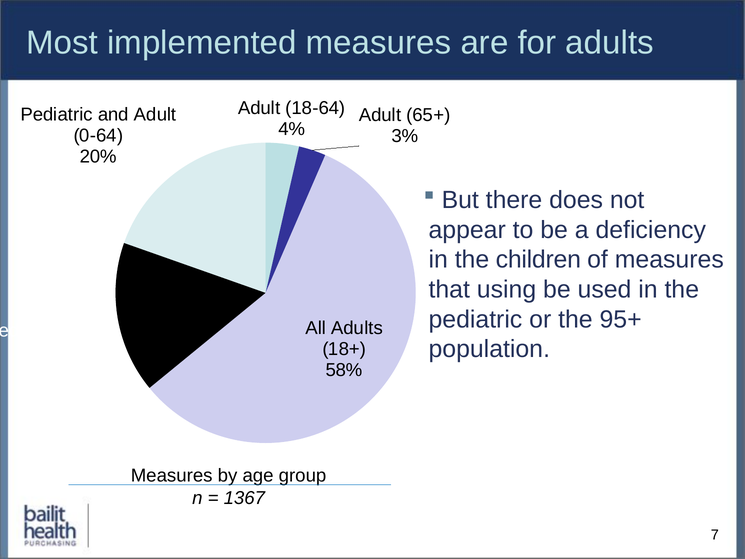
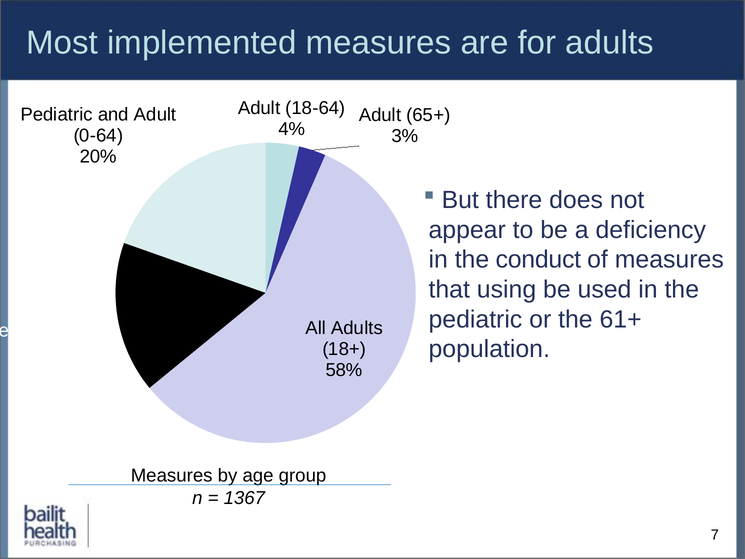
children: children -> conduct (538, 260)
95+: 95+ -> 61+ (621, 319)
